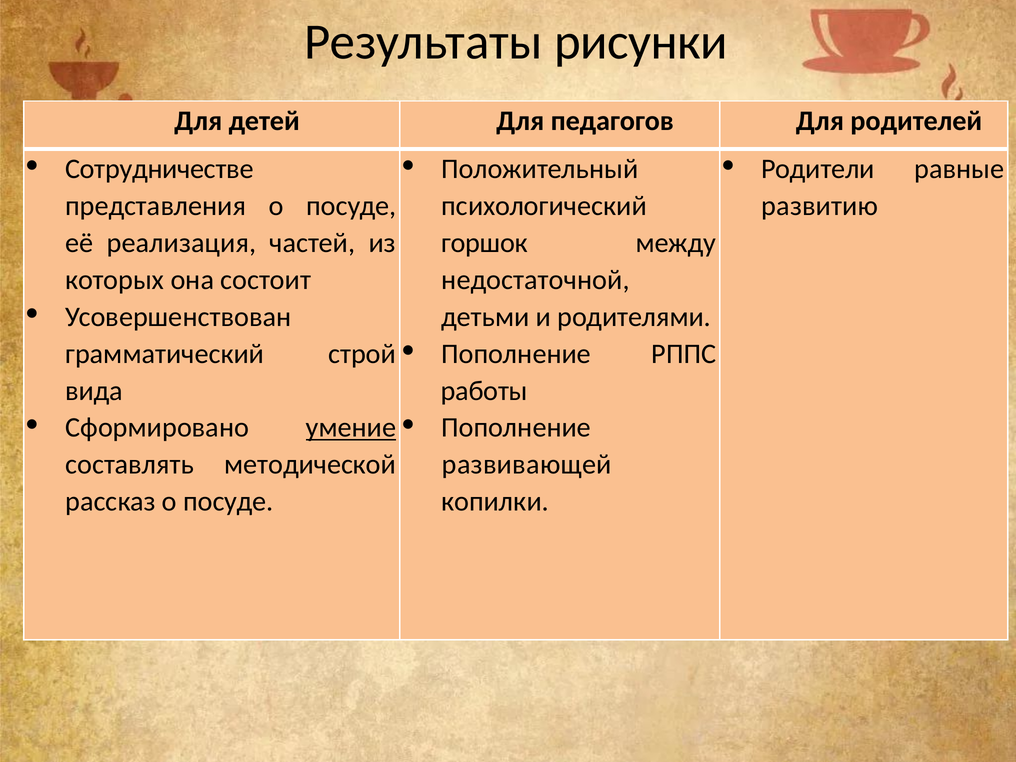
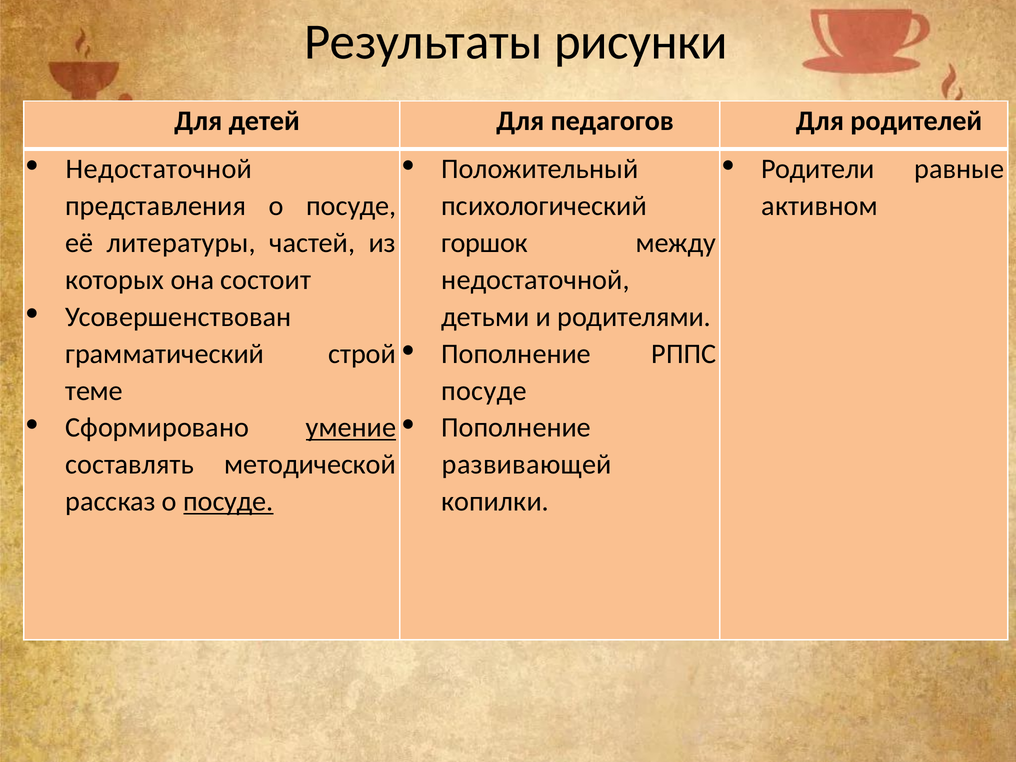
Сотрудничестве: Сотрудничестве -> Недостаточной (159, 169)
развитию: развитию -> активном (820, 206)
реализация: реализация -> литературы (181, 243)
вида: вида -> теме (94, 391)
работы: работы -> посуде (484, 391)
посуде underline: none -> present (228, 502)
